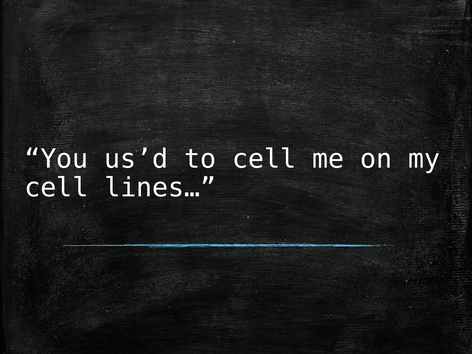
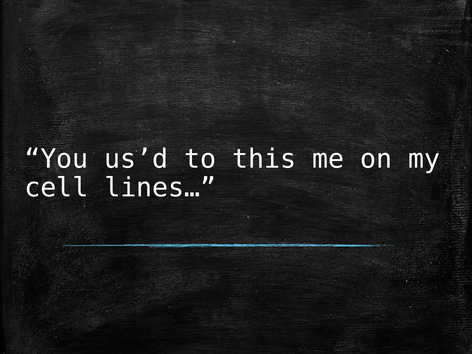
to cell: cell -> this (264, 159)
